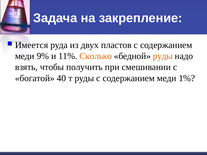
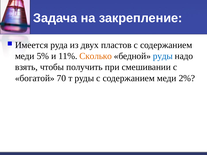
9%: 9% -> 5% (43, 56)
руды colour: orange -> blue (163, 56)
40: 40 -> 70 (61, 78)
1%: 1% -> 2% (187, 78)
